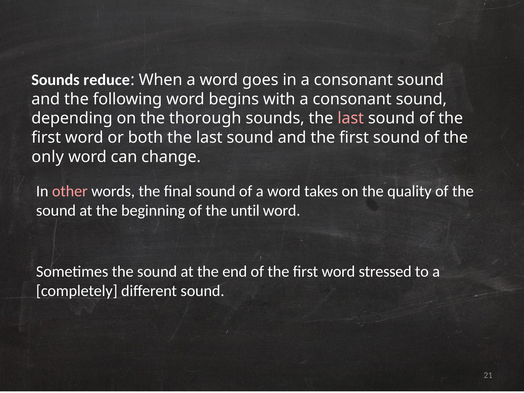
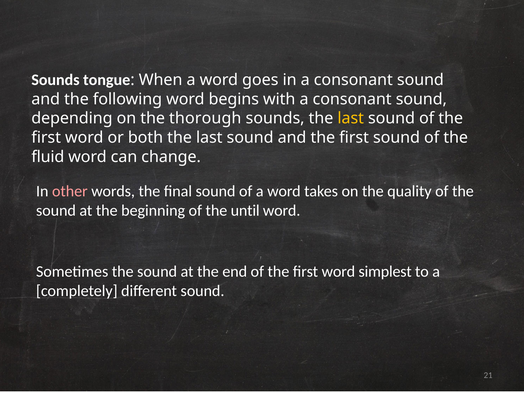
reduce: reduce -> tongue (107, 80)
last colour: pink -> yellow (351, 118)
only: only -> fluid (48, 157)
stressed: stressed -> simplest (385, 272)
